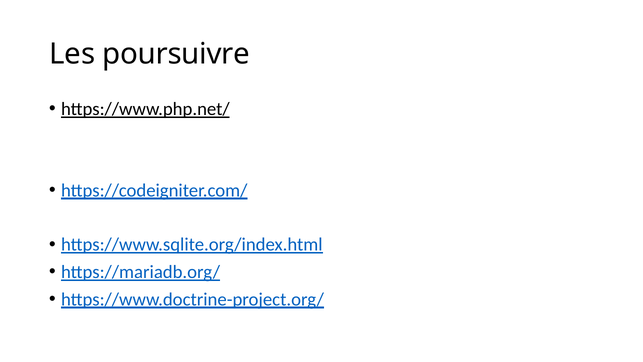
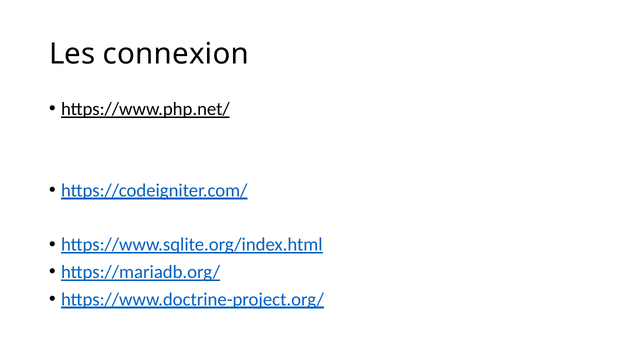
poursuivre: poursuivre -> connexion (176, 54)
